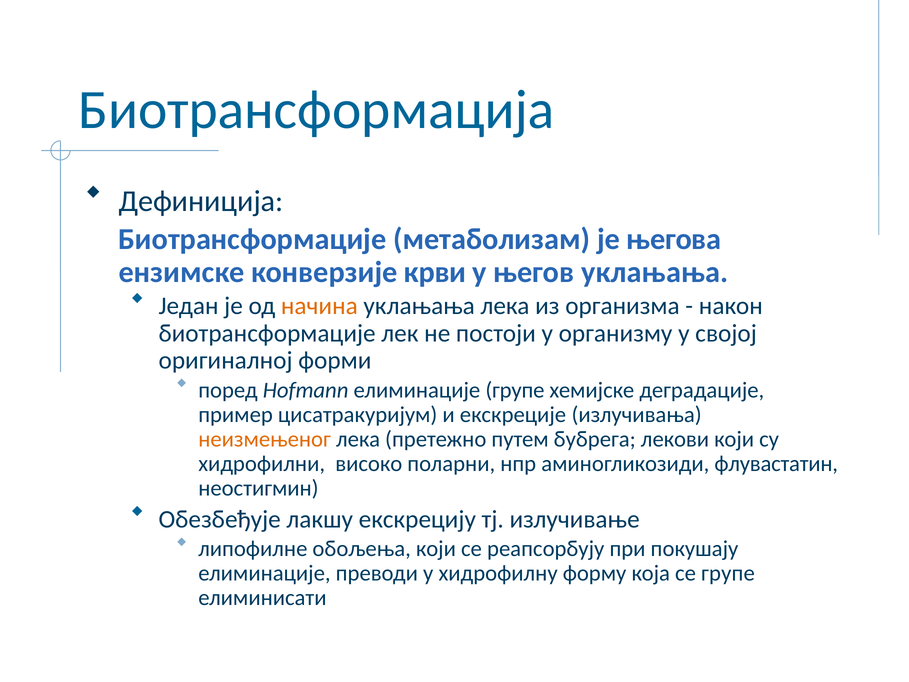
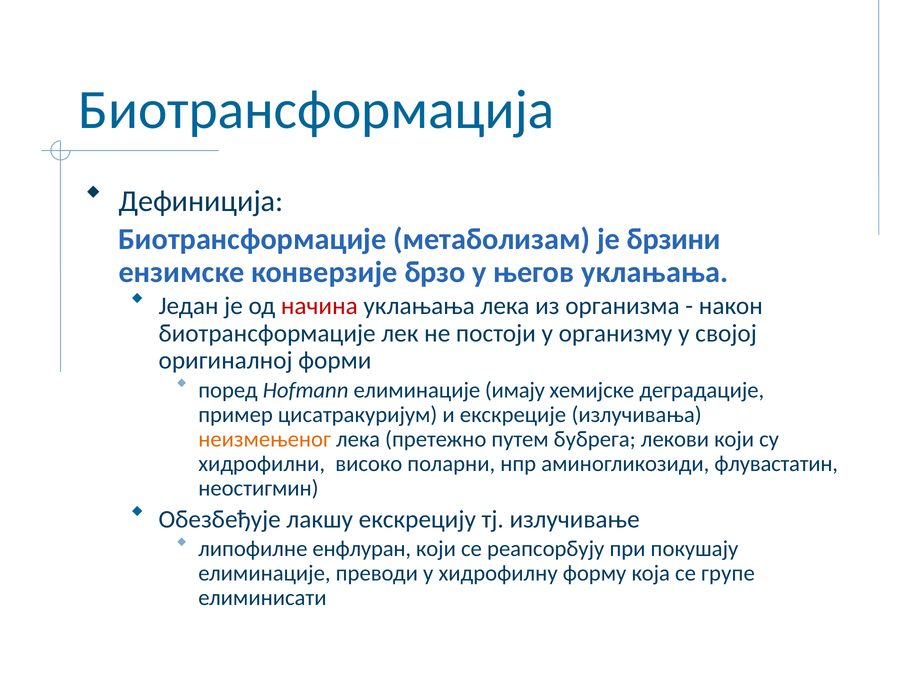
његова: његова -> брзини (674, 239)
крви: крви -> брзо (435, 272)
начина colour: orange -> red (319, 306)
елиминације групе: групе -> имају (515, 390)
обољења: обољења -> енфлуран (362, 549)
